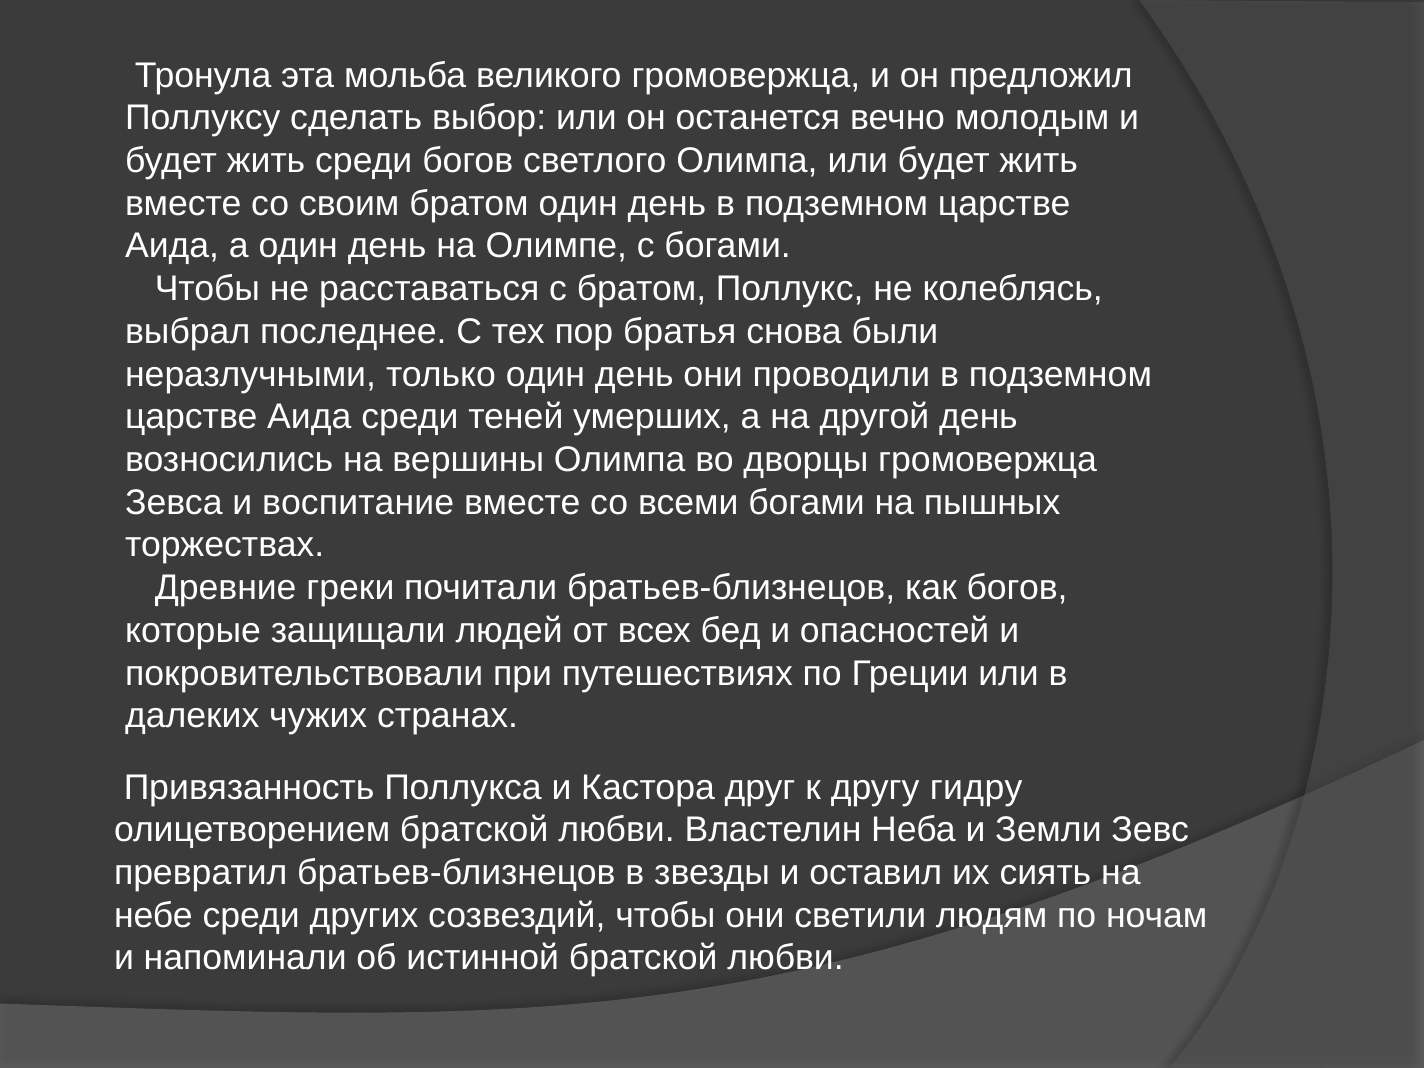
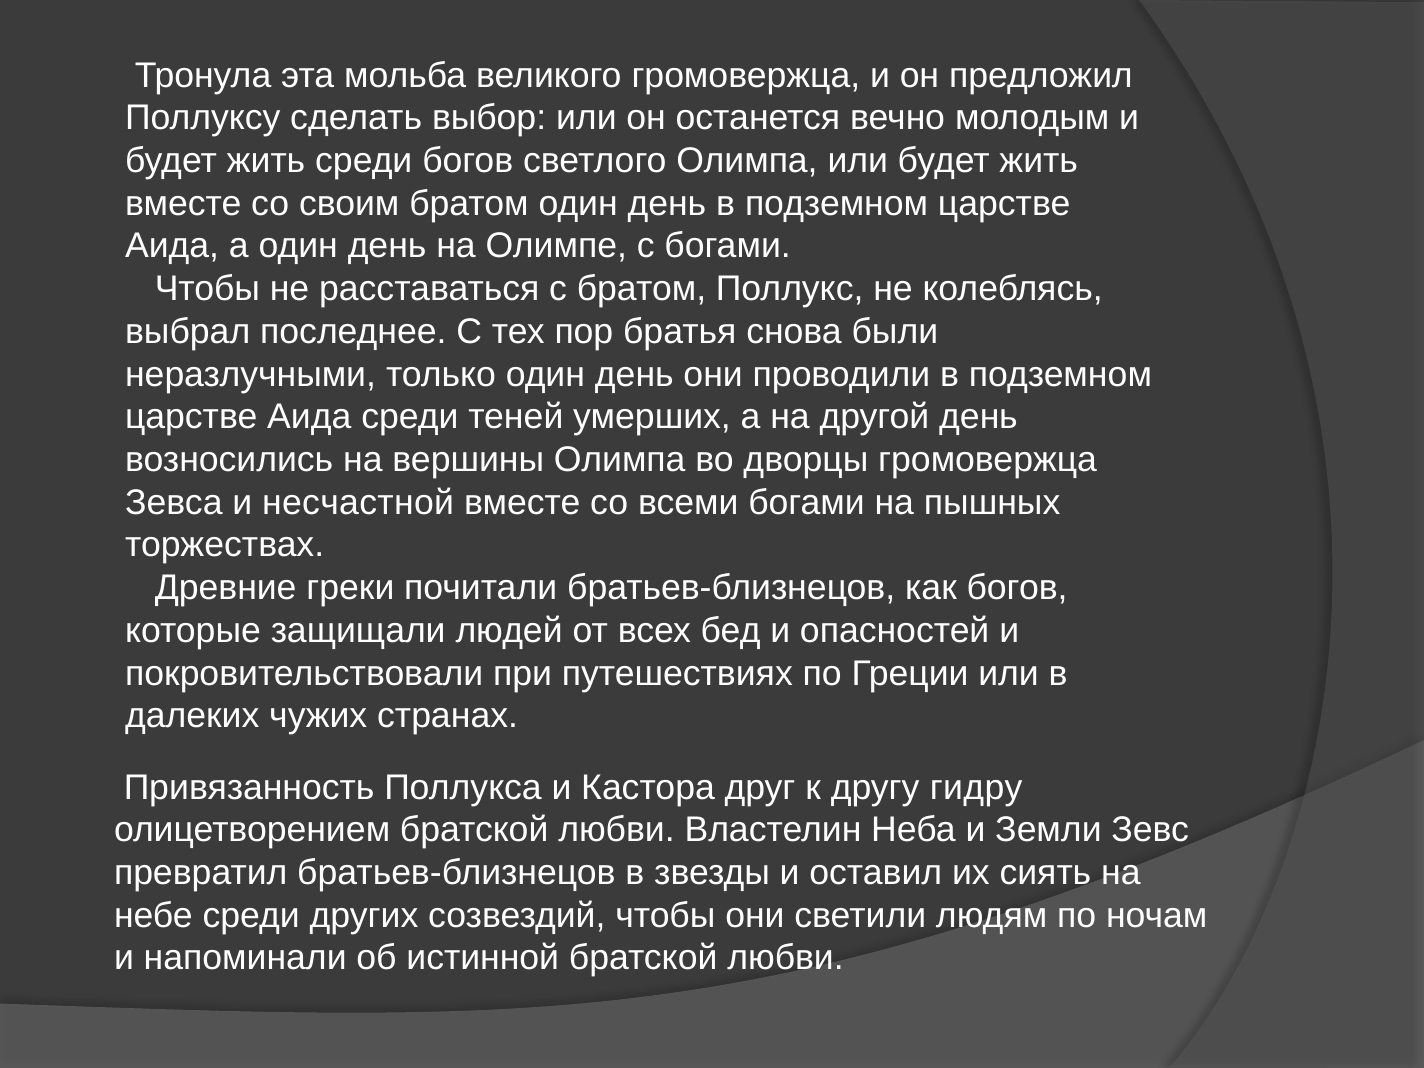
воспитание: воспитание -> несчастной (358, 503)
